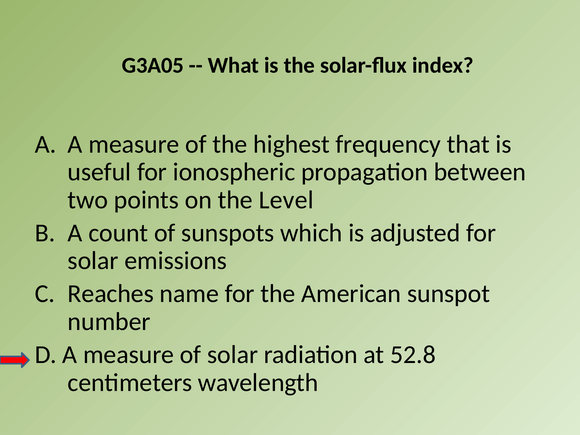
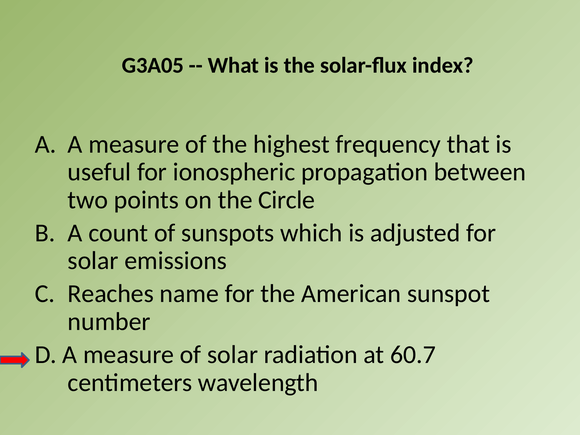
Level: Level -> Circle (287, 200)
52.8: 52.8 -> 60.7 (413, 355)
